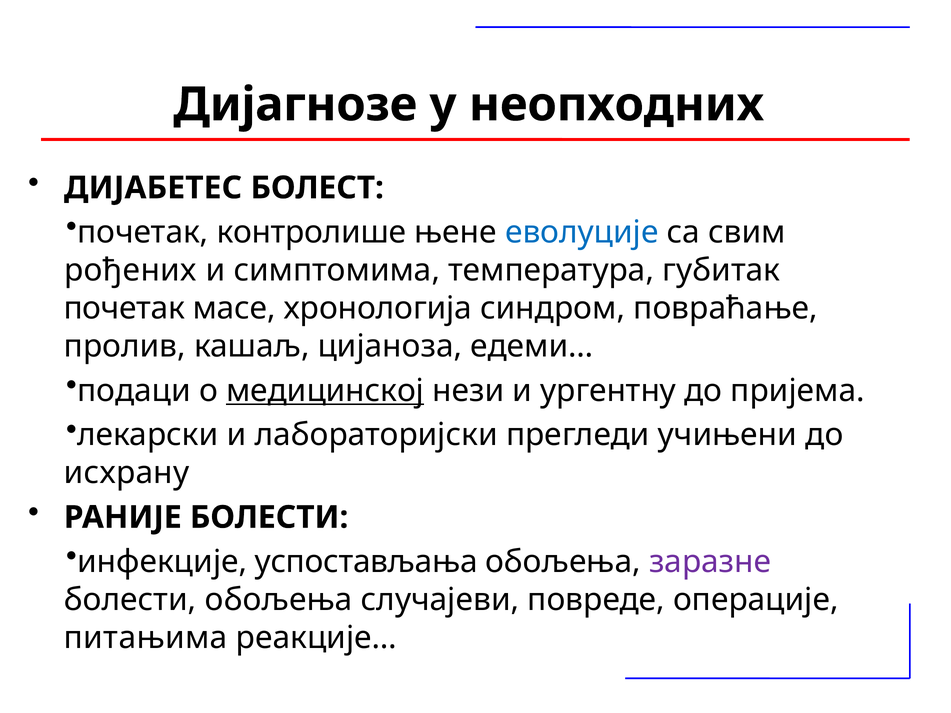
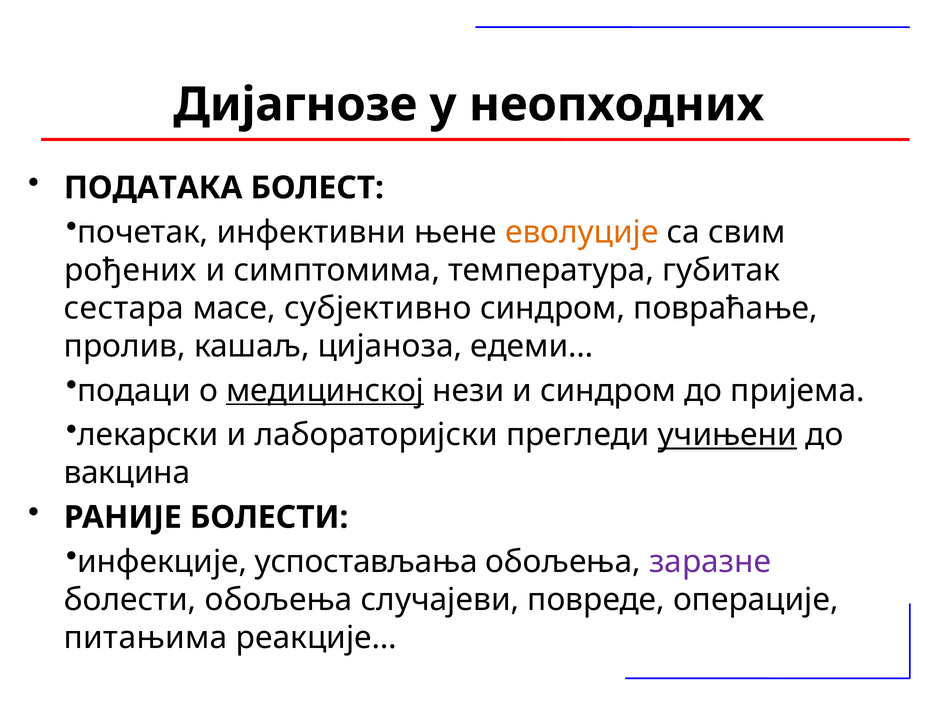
ДИЈАБЕТЕС: ДИЈАБЕТЕС -> ПОДАТАКА (153, 188)
контролише: контролише -> инфективни (311, 232)
еволуције colour: blue -> orange (582, 232)
почетак: почетак -> сестара (124, 308)
хронологија: хронологија -> субјективно (378, 308)
и ургентну: ургентну -> синдром (608, 391)
учињени underline: none -> present (727, 435)
исхрану: исхрану -> вакцина (127, 473)
